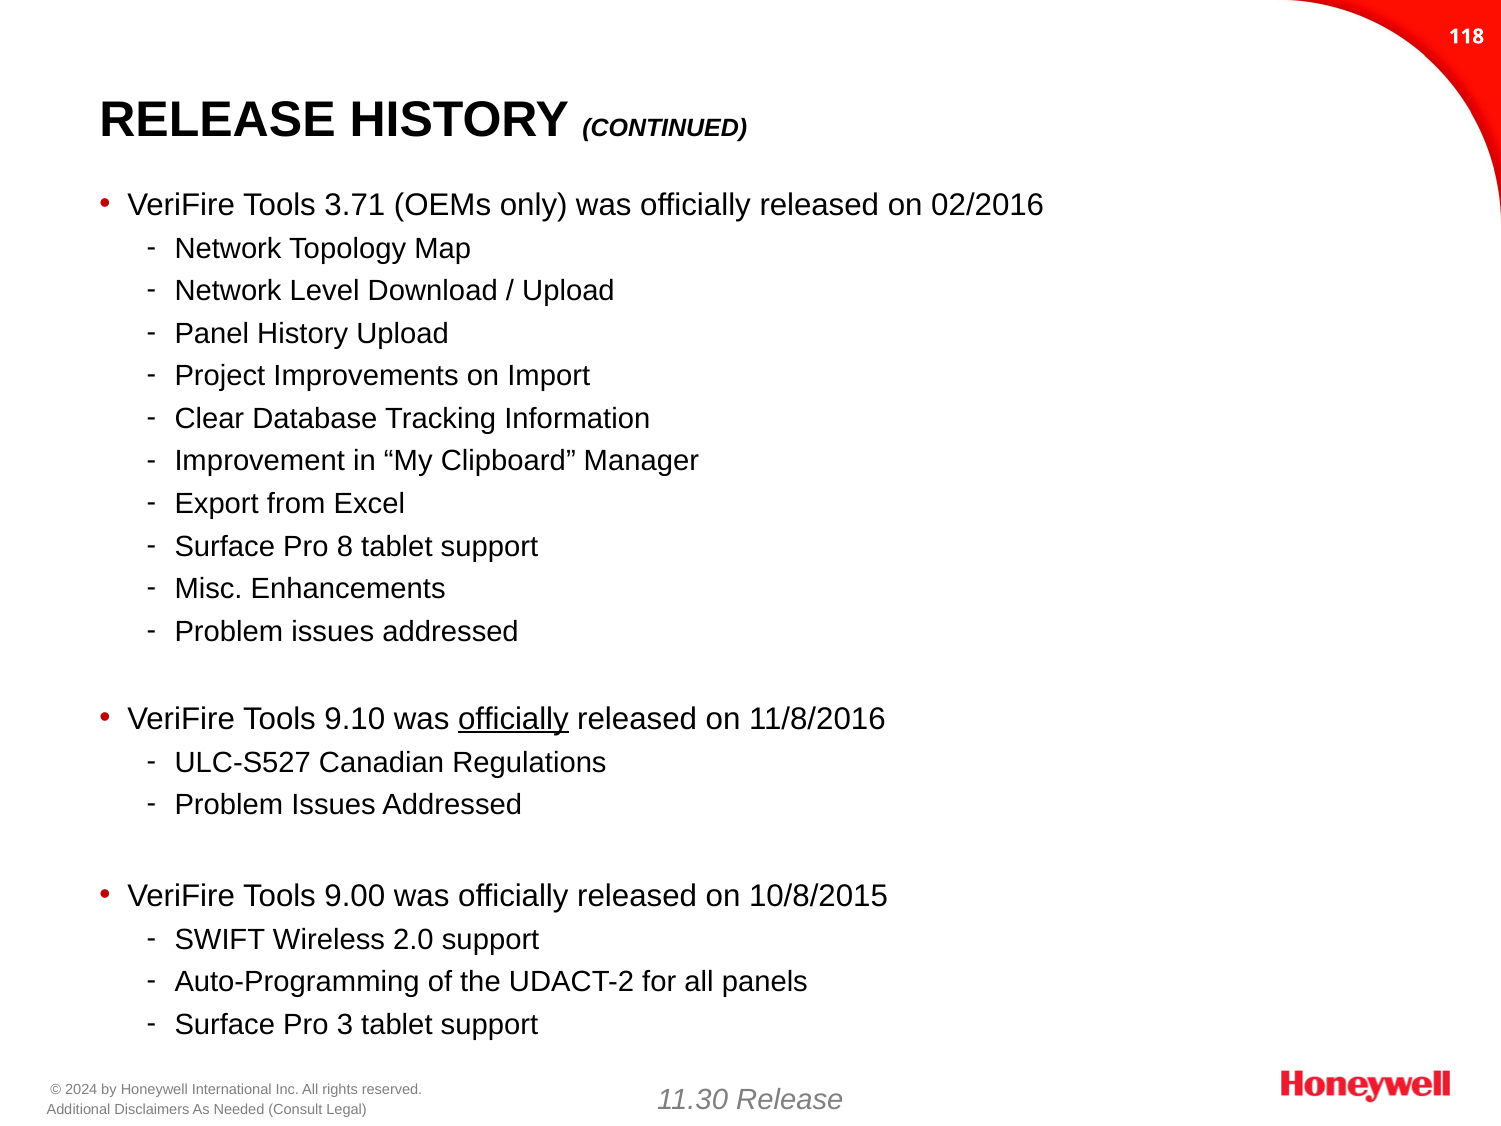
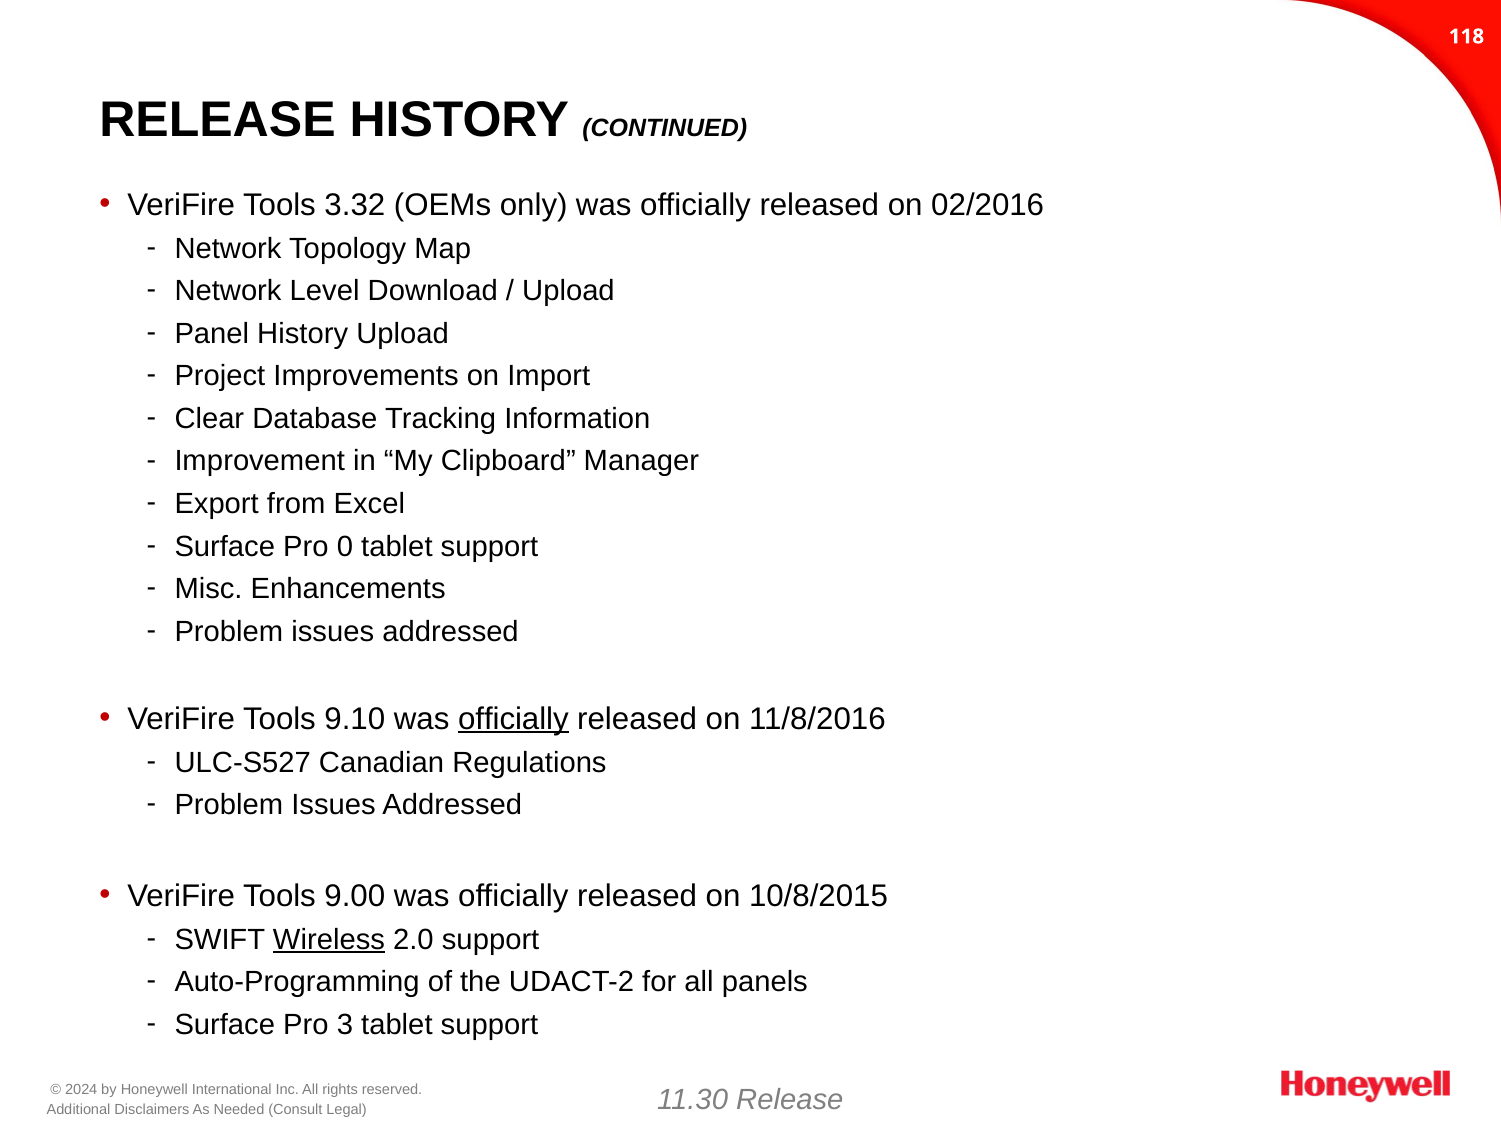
3.71: 3.71 -> 3.32 (355, 205)
8: 8 -> 0 (345, 546)
Wireless underline: none -> present (329, 939)
